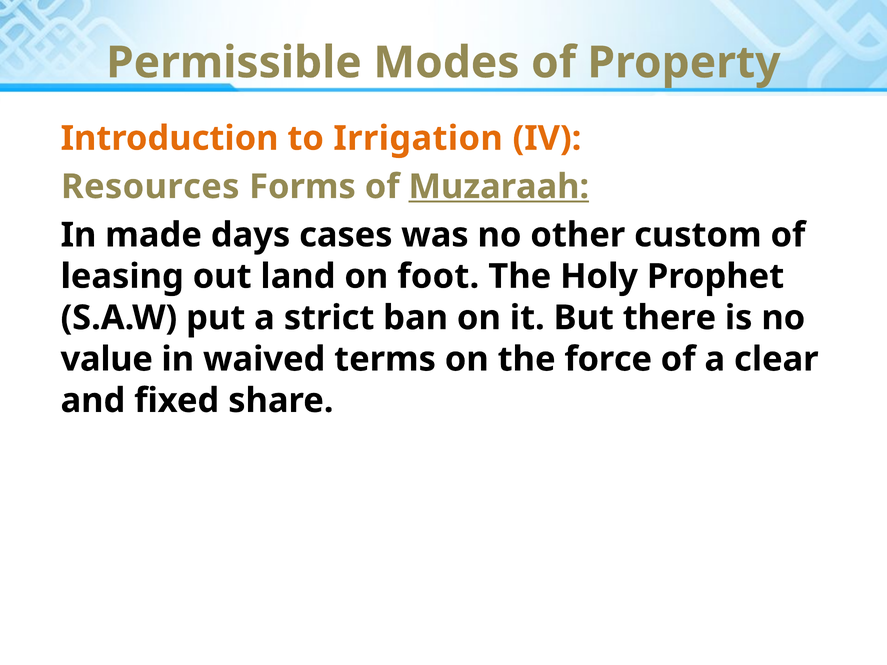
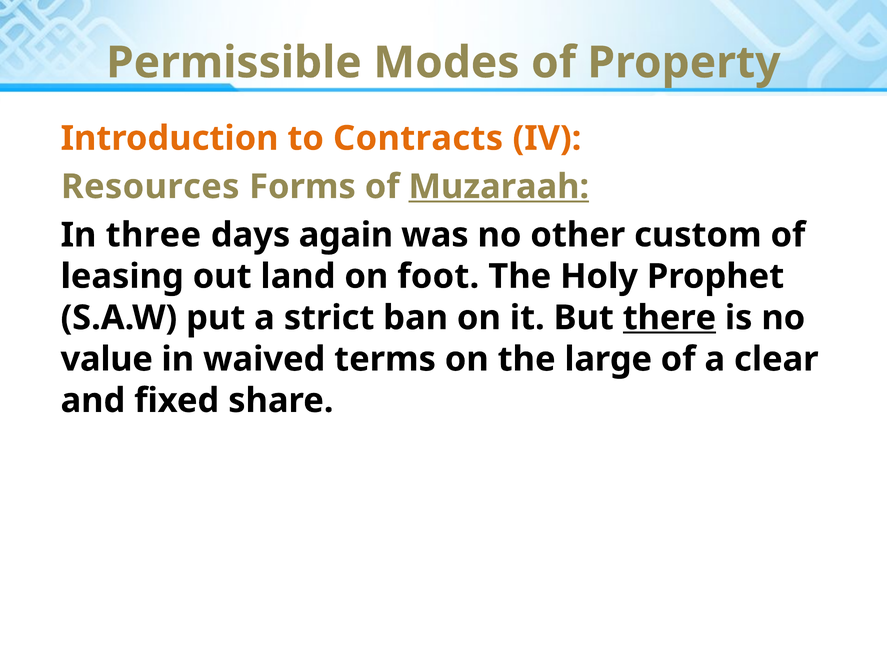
Irrigation: Irrigation -> Contracts (418, 138)
made: made -> three (153, 235)
cases: cases -> again (346, 235)
there underline: none -> present (669, 318)
force: force -> large (608, 359)
